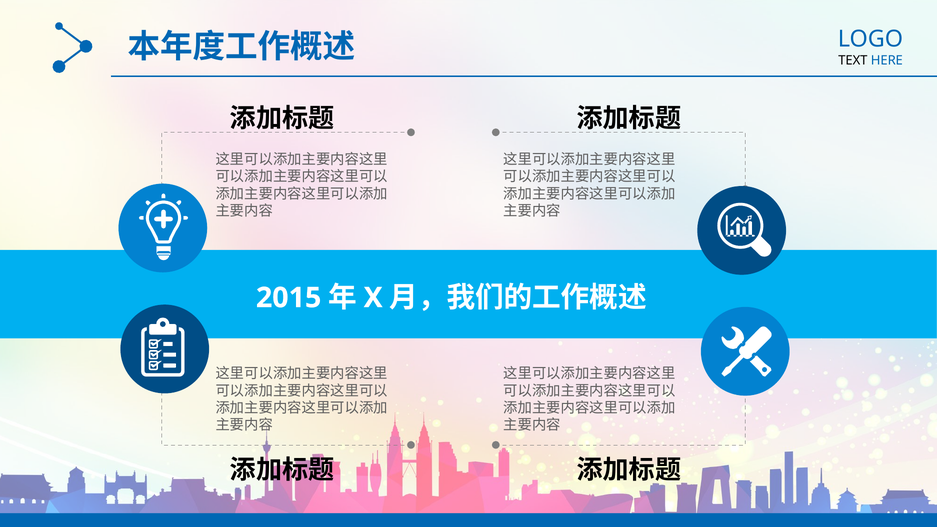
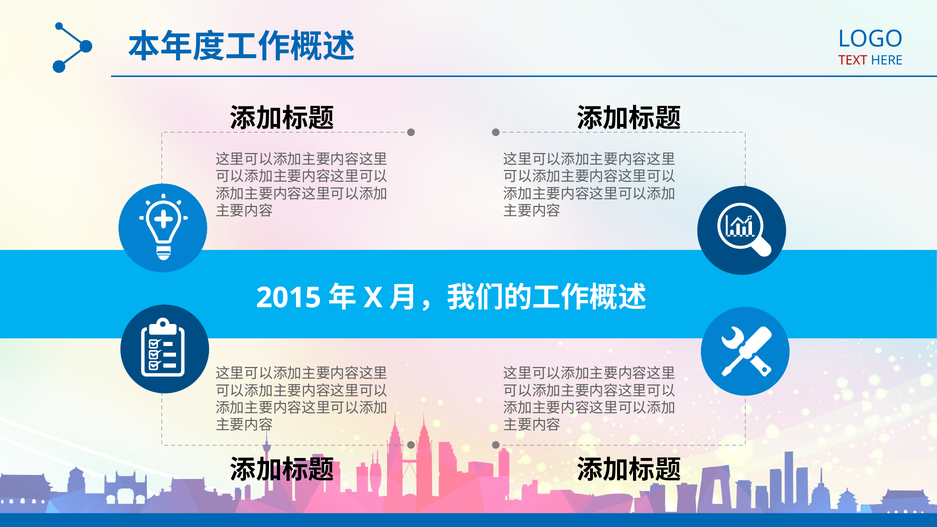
TEXT colour: black -> red (853, 61)
